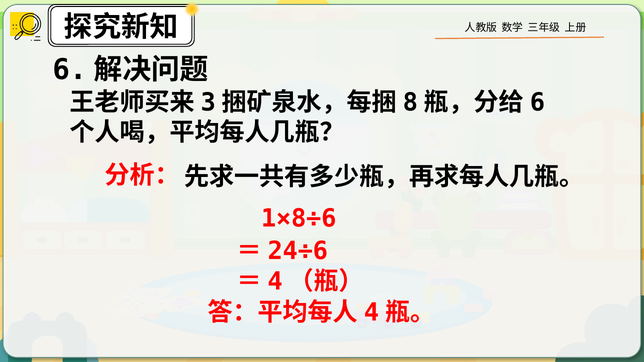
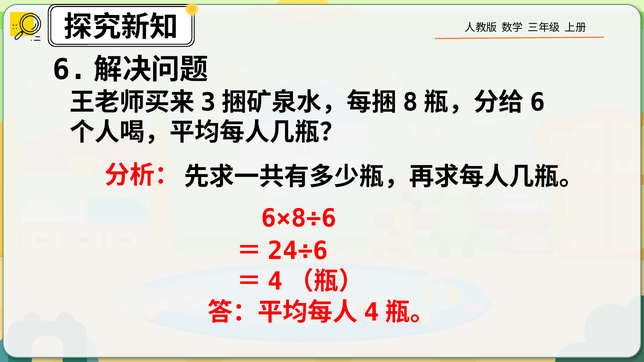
1×8÷6: 1×8÷6 -> 6×8÷6 (299, 218)
